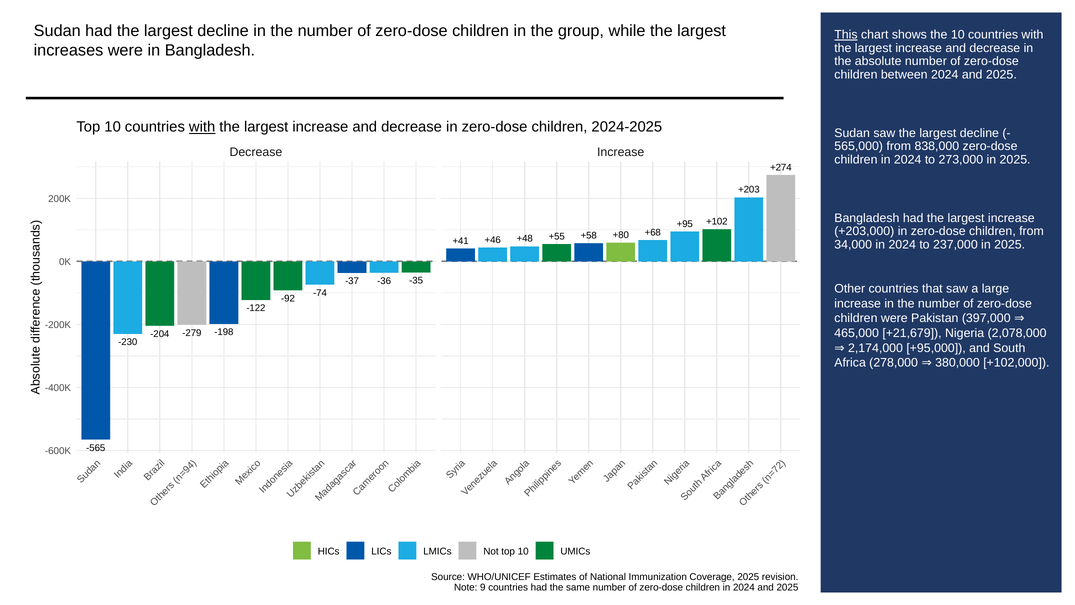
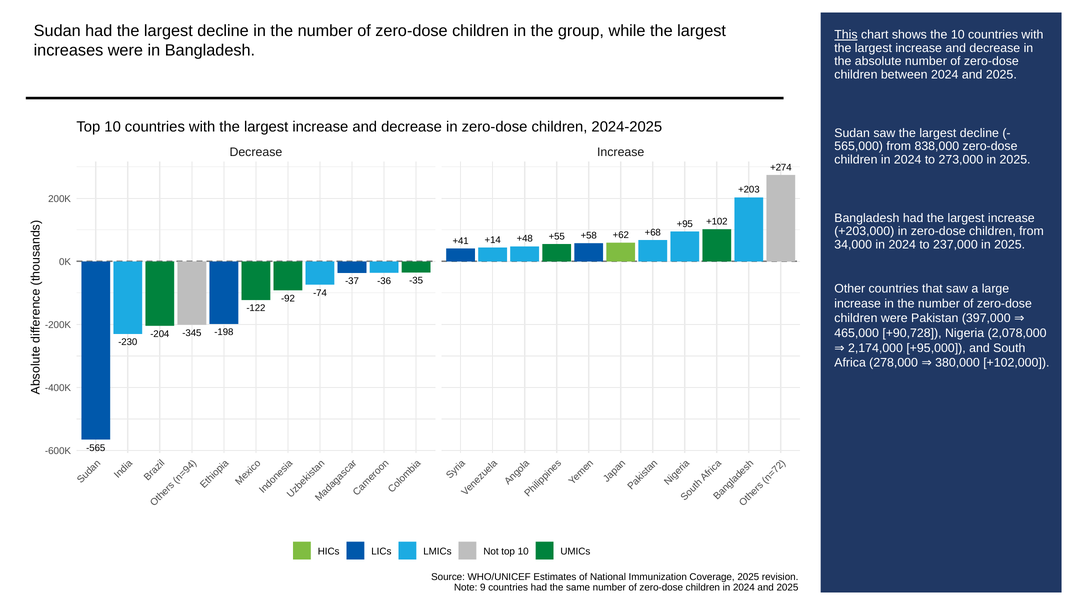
with underline: present -> none (202, 127)
+46: +46 -> +14 (493, 240)
+80: +80 -> +62 (621, 235)
+21,679: +21,679 -> +90,728 (912, 333)
-279: -279 -> -345 (192, 333)
